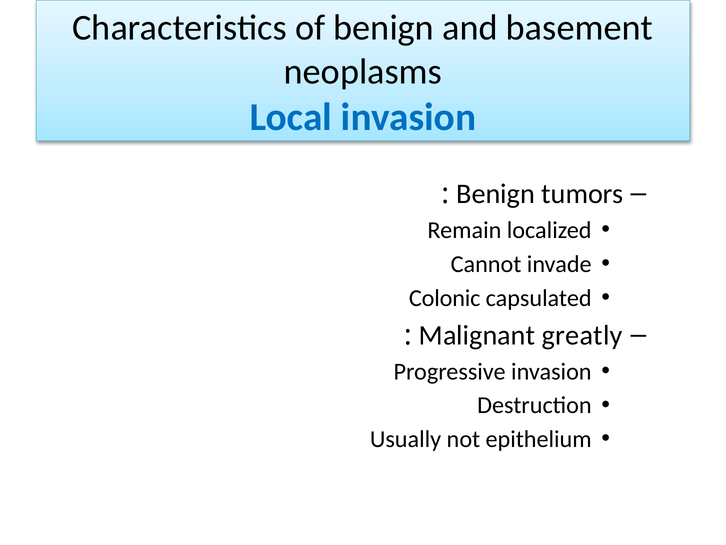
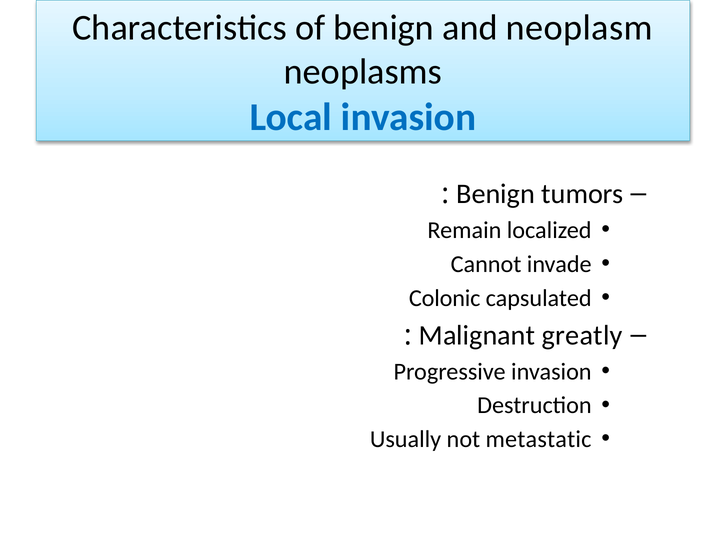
basement: basement -> neoplasm (579, 28)
epithelium: epithelium -> metastatic (538, 439)
